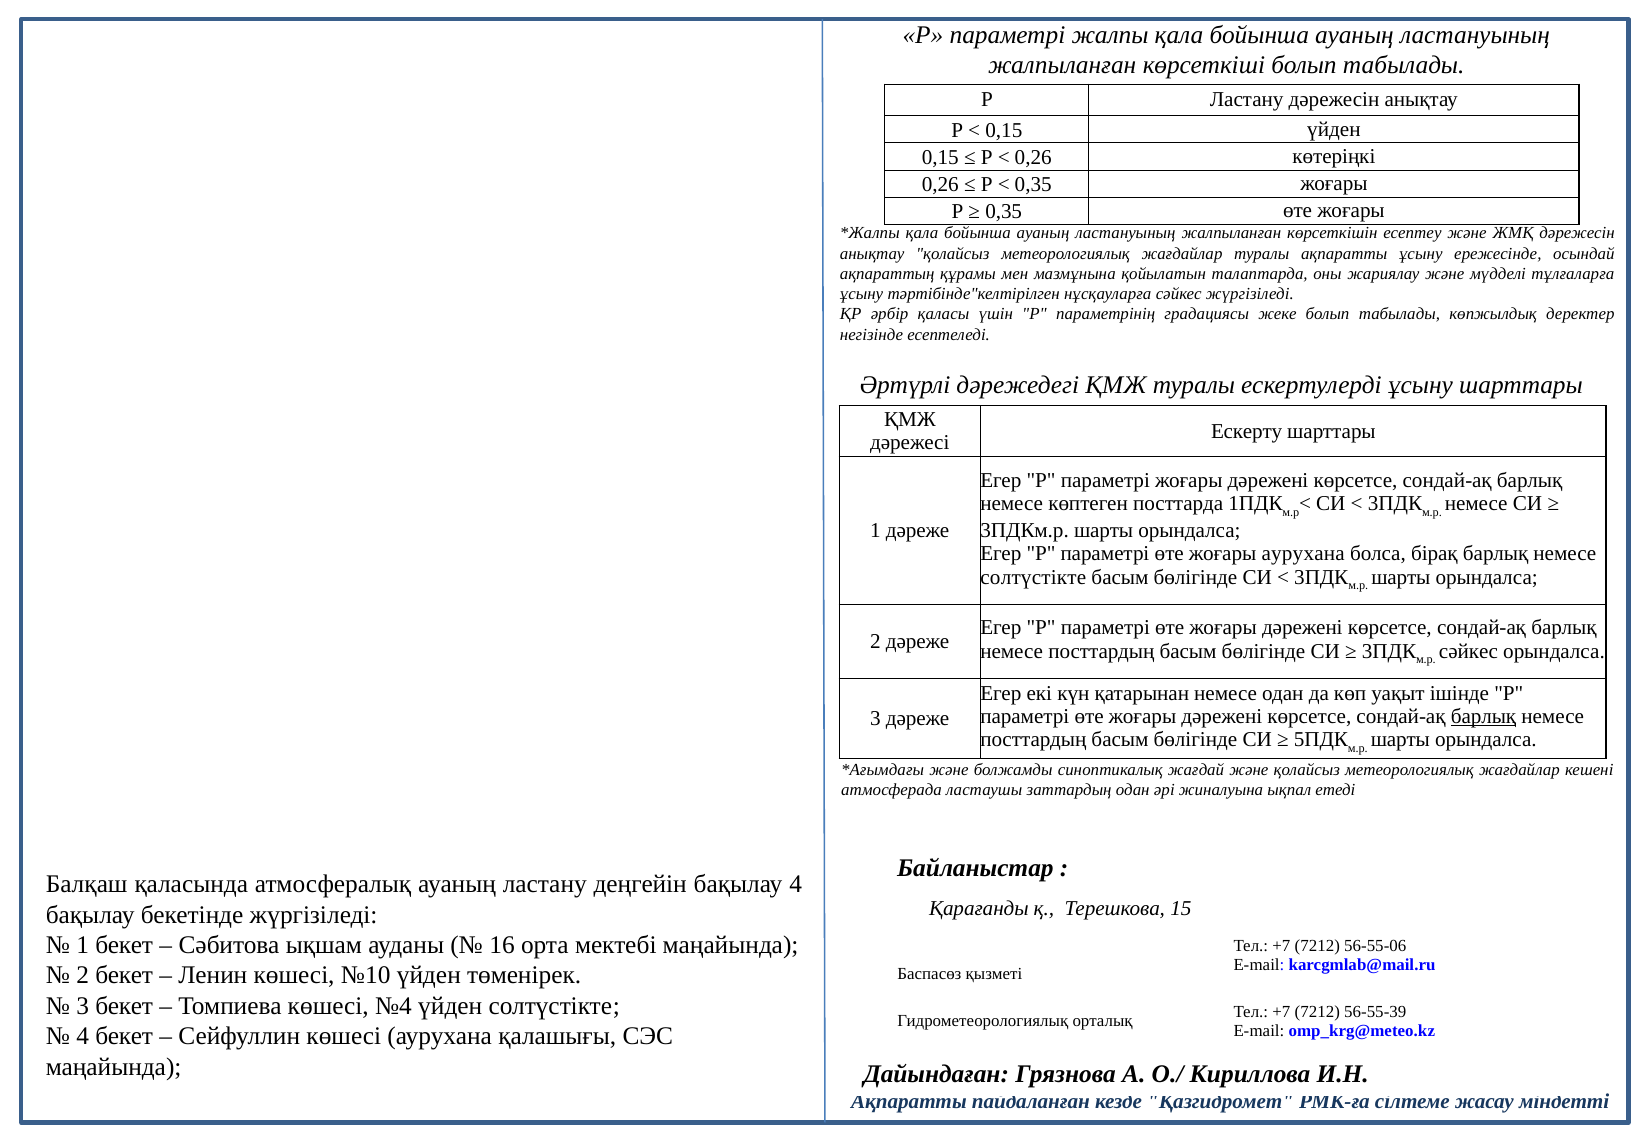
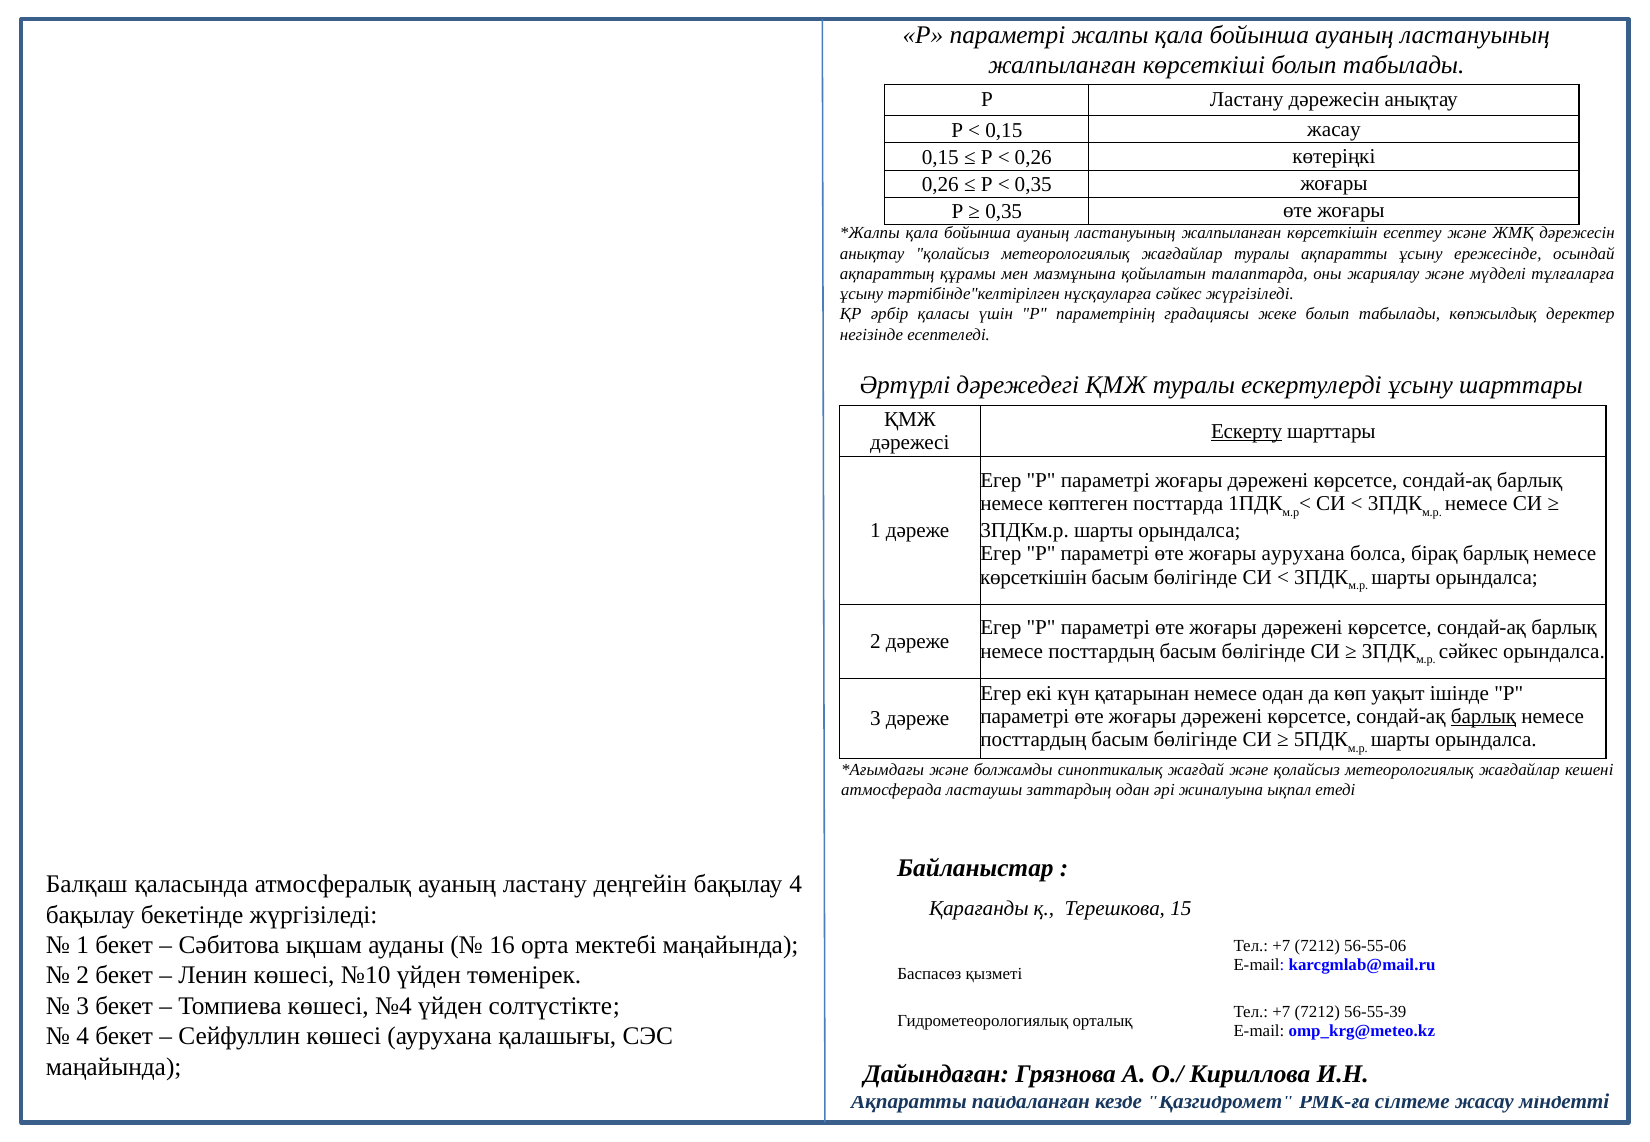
0,15 үйден: үйден -> жасау (1334, 129)
Ескерту underline: none -> present (1247, 431)
солтүстікте: солтүстікте -> көрсеткішін (1033, 577)
